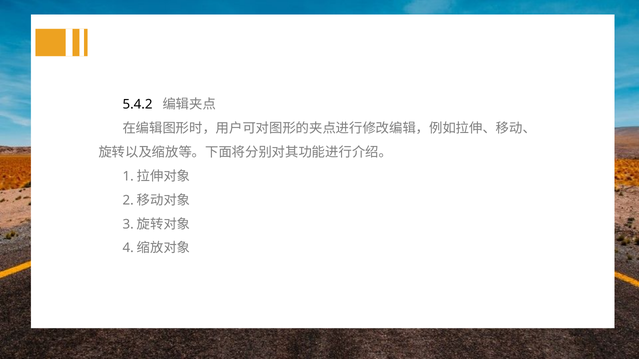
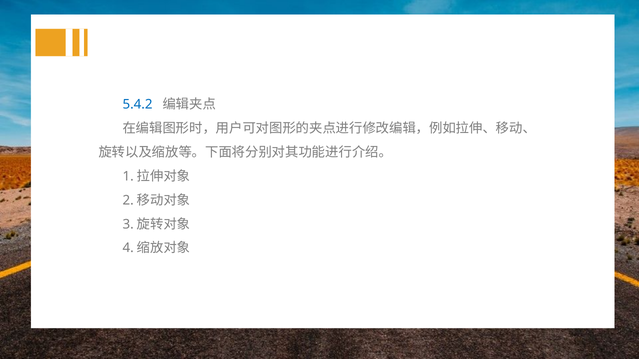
5.4.2 colour: black -> blue (138, 105)
